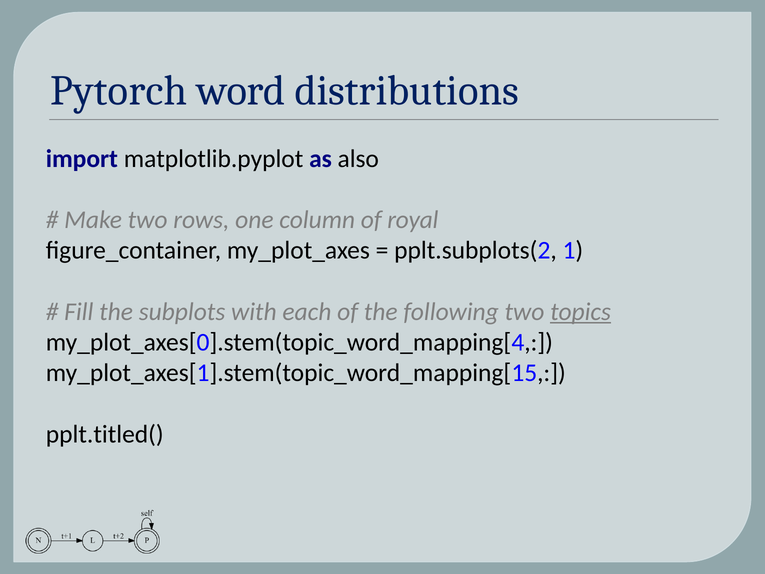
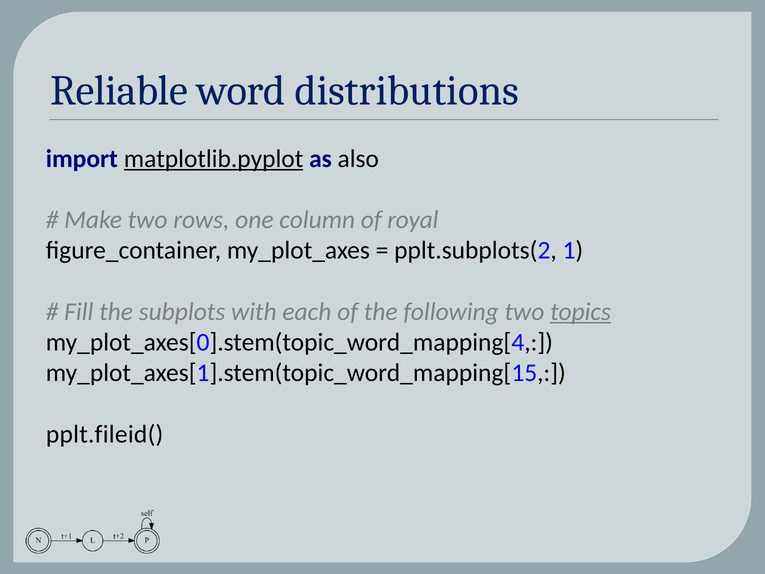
Pytorch: Pytorch -> Reliable (119, 91)
matplotlib.pyplot underline: none -> present (214, 159)
pplt.titled(: pplt.titled( -> pplt.fileid( (105, 434)
